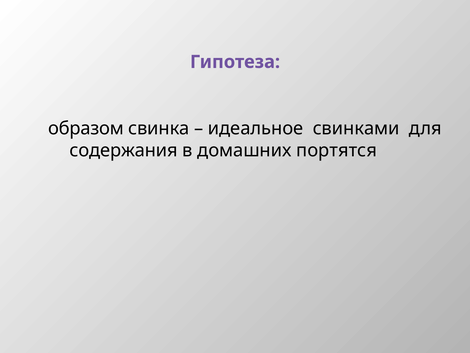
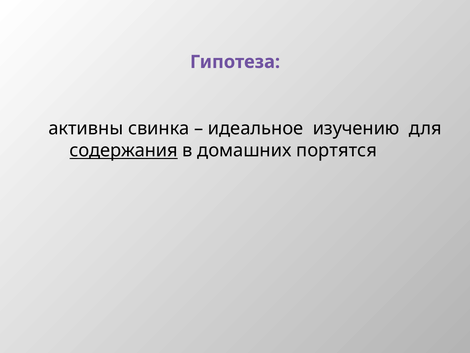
образом: образом -> активны (86, 128)
свинками: свинками -> изучению (356, 128)
содержания underline: none -> present (124, 150)
